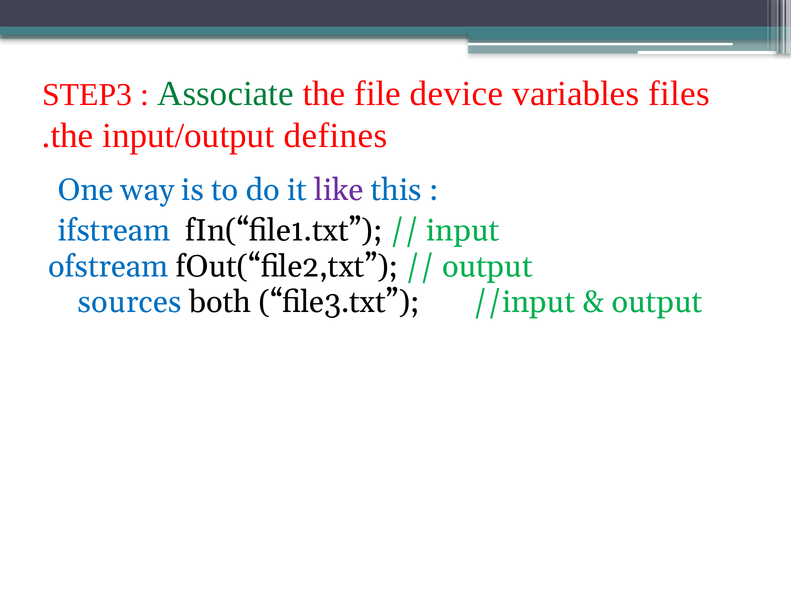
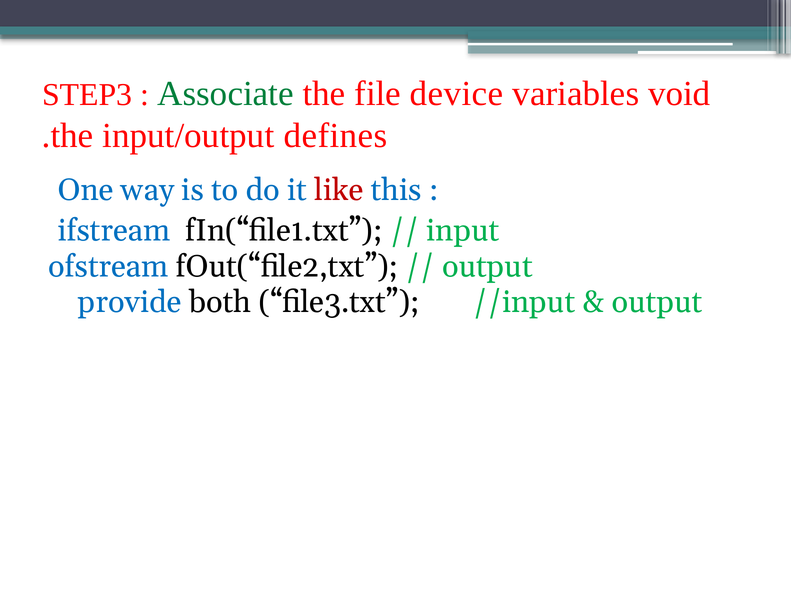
files: files -> void (679, 94)
like colour: purple -> red (339, 190)
sources: sources -> provide (130, 302)
